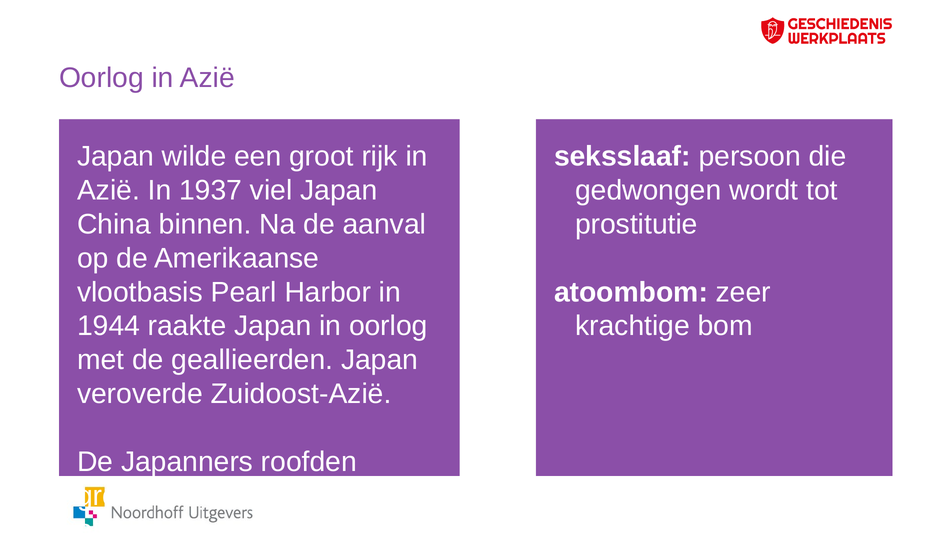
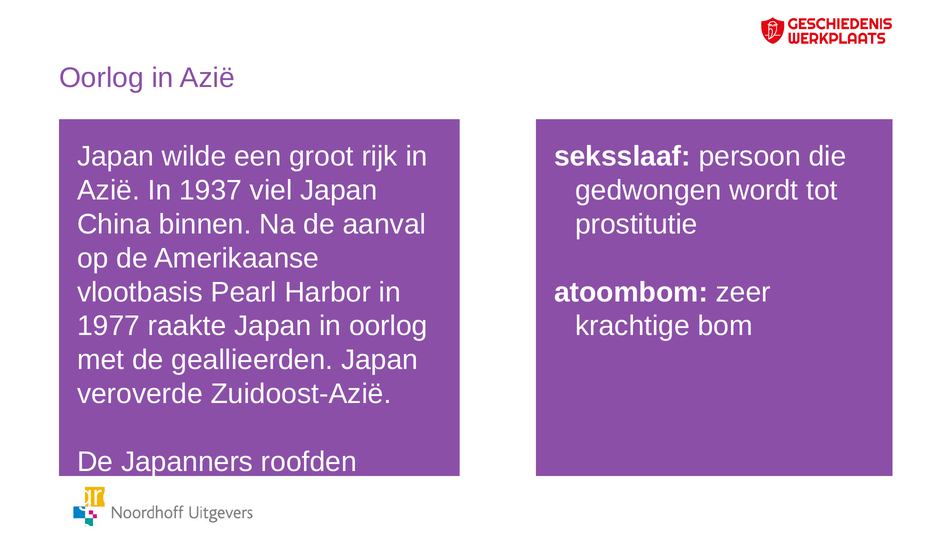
1944: 1944 -> 1977 (109, 326)
